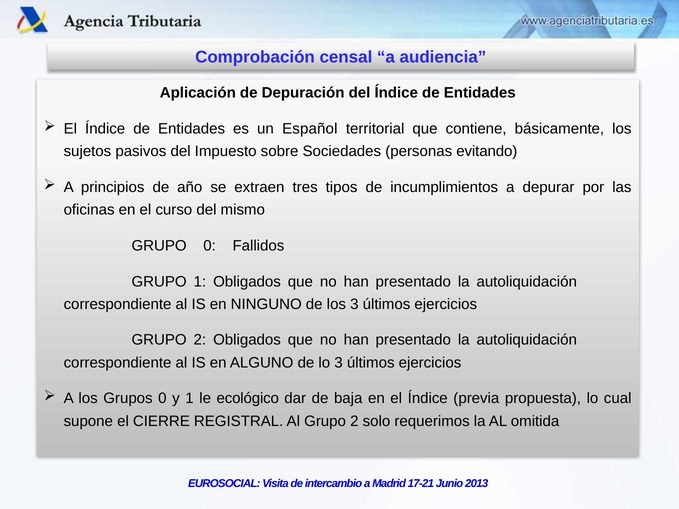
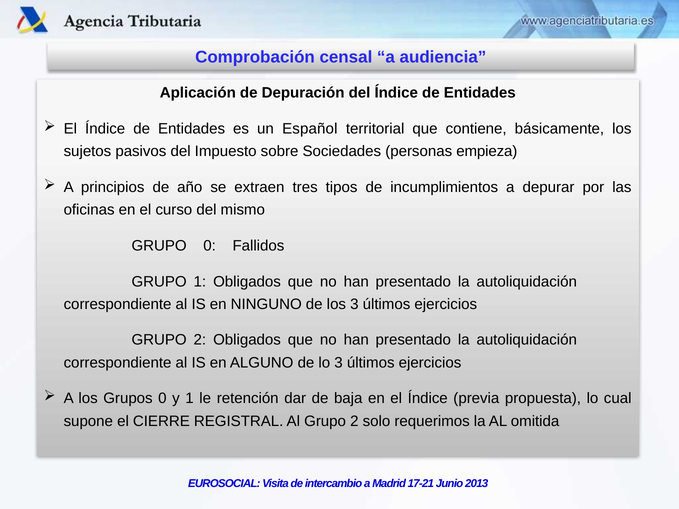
evitando: evitando -> empieza (487, 152)
ecológico: ecológico -> retención (248, 399)
